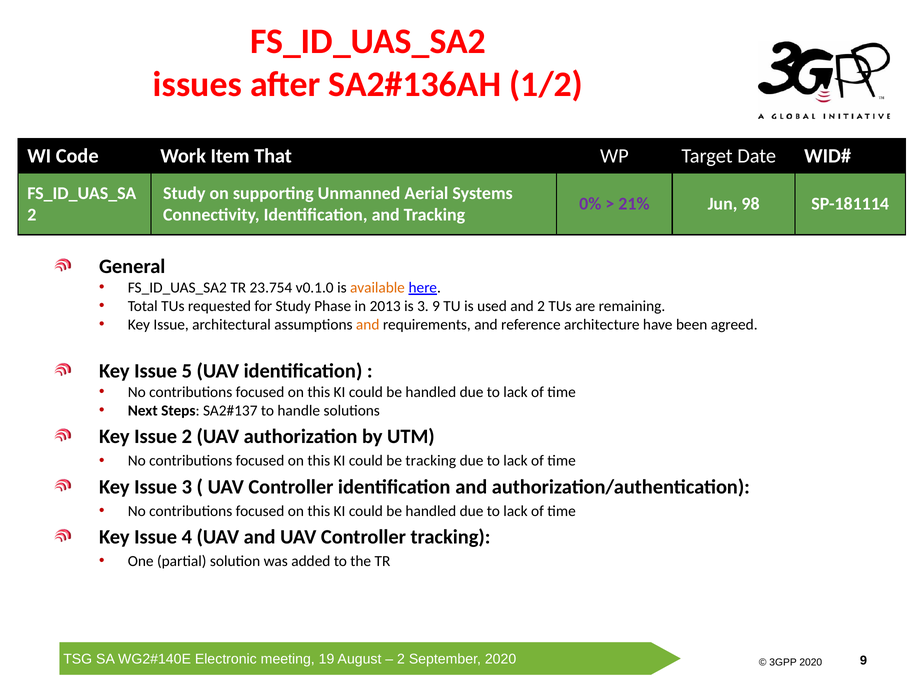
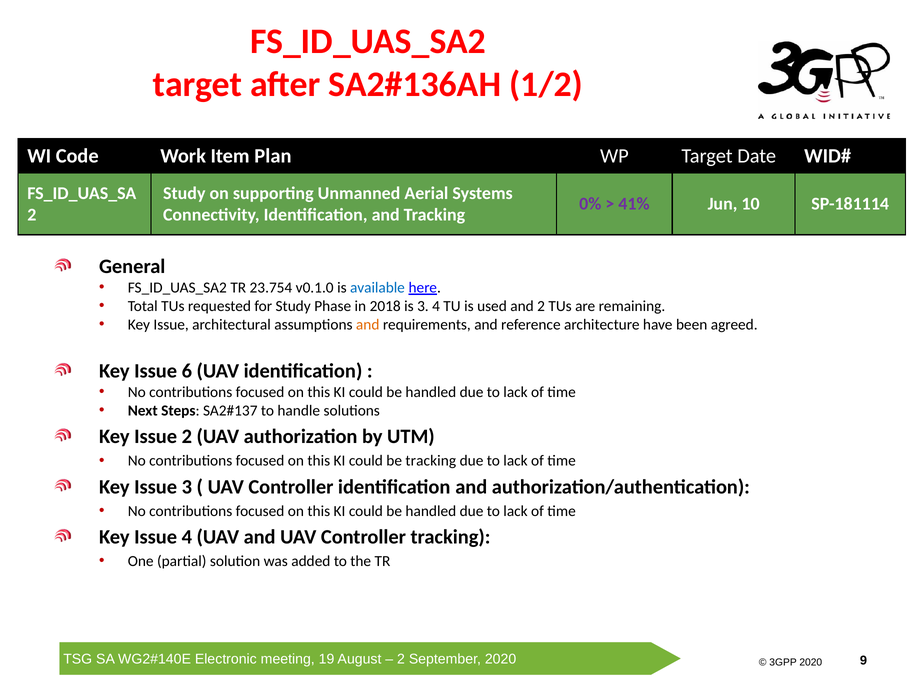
issues: issues -> target (198, 85)
That: That -> Plan (273, 156)
21%: 21% -> 41% (634, 204)
98: 98 -> 10 (750, 204)
available colour: orange -> blue (377, 287)
2013: 2013 -> 2018 (385, 306)
3 9: 9 -> 4 (436, 306)
5: 5 -> 6 (187, 371)
